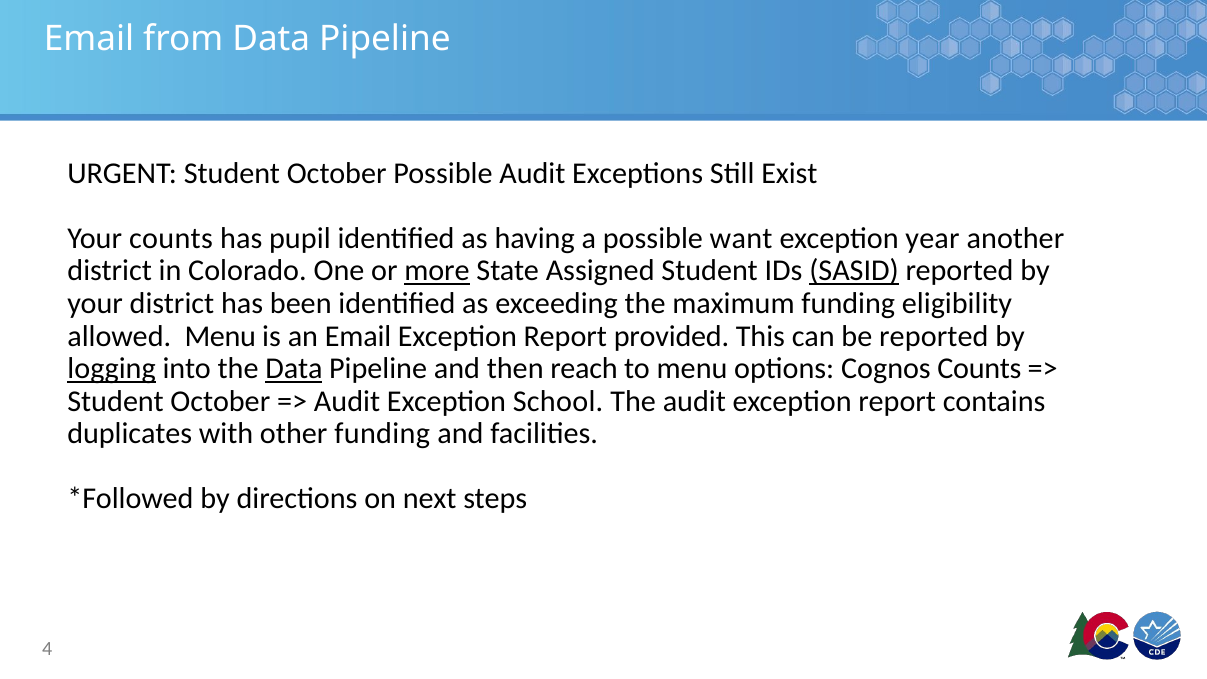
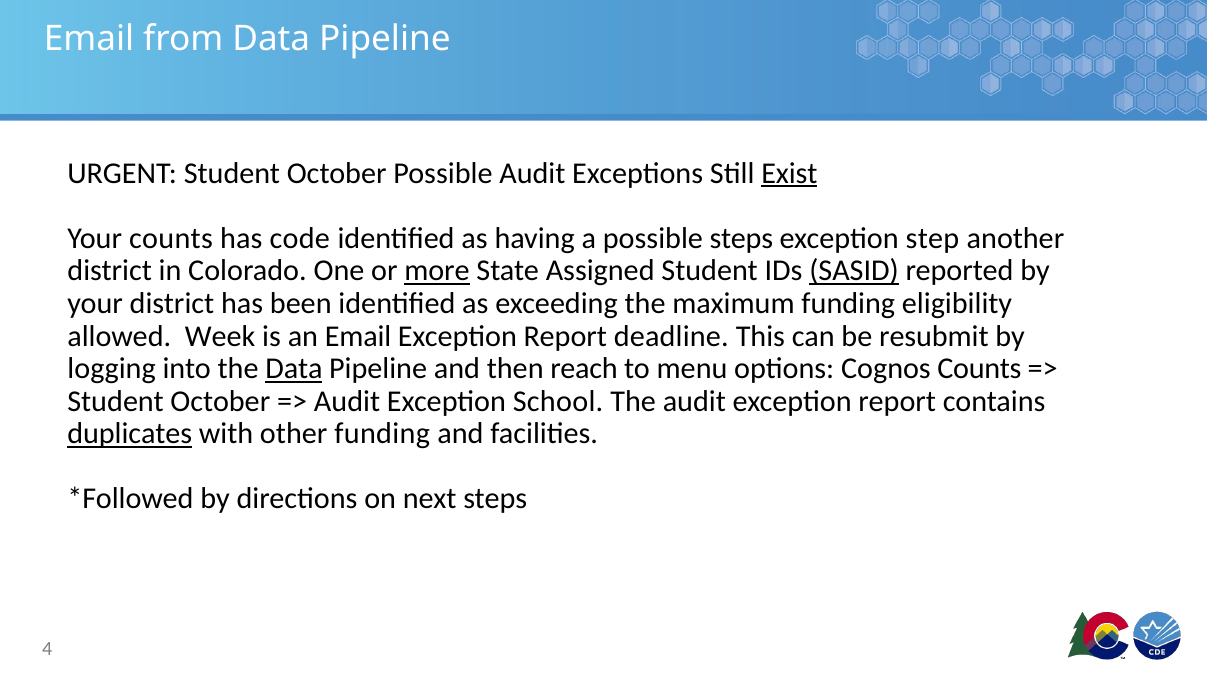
Exist underline: none -> present (789, 173)
pupil: pupil -> code (300, 238)
possible want: want -> steps (741, 238)
year: year -> step (932, 238)
allowed Menu: Menu -> Week (220, 336)
provided: provided -> deadline (671, 336)
be reported: reported -> resubmit (934, 336)
logging underline: present -> none (112, 369)
duplicates underline: none -> present (130, 434)
